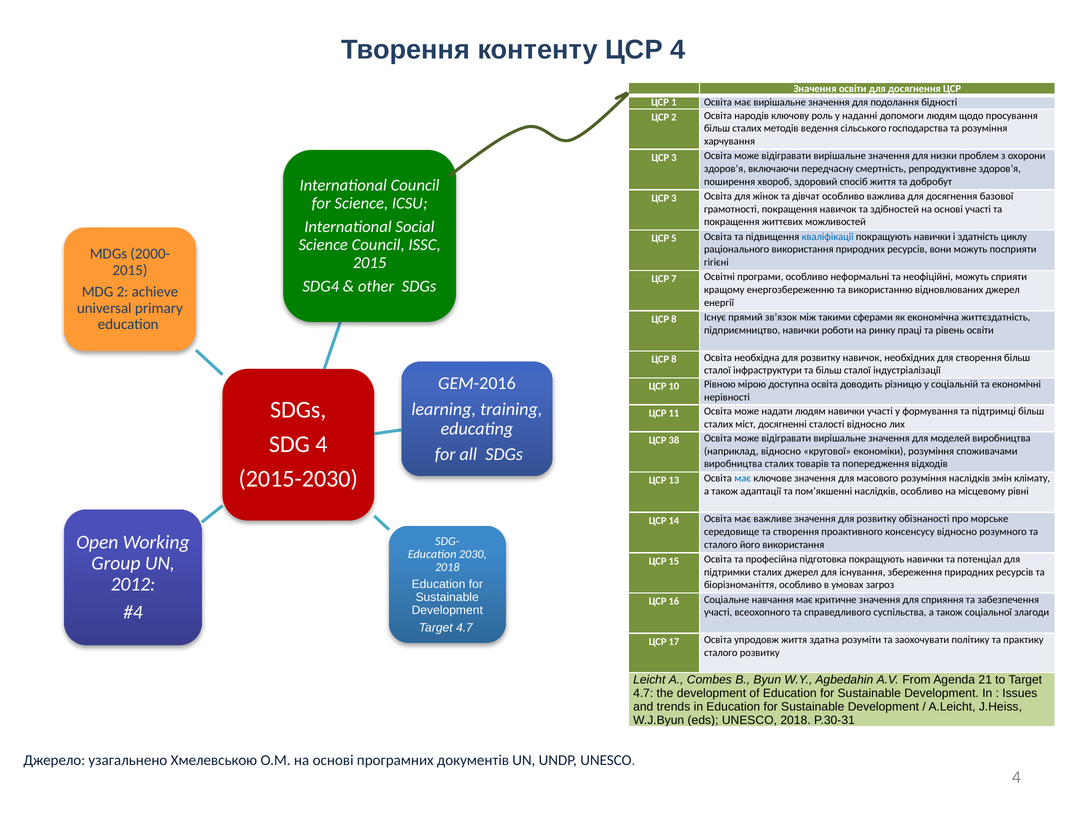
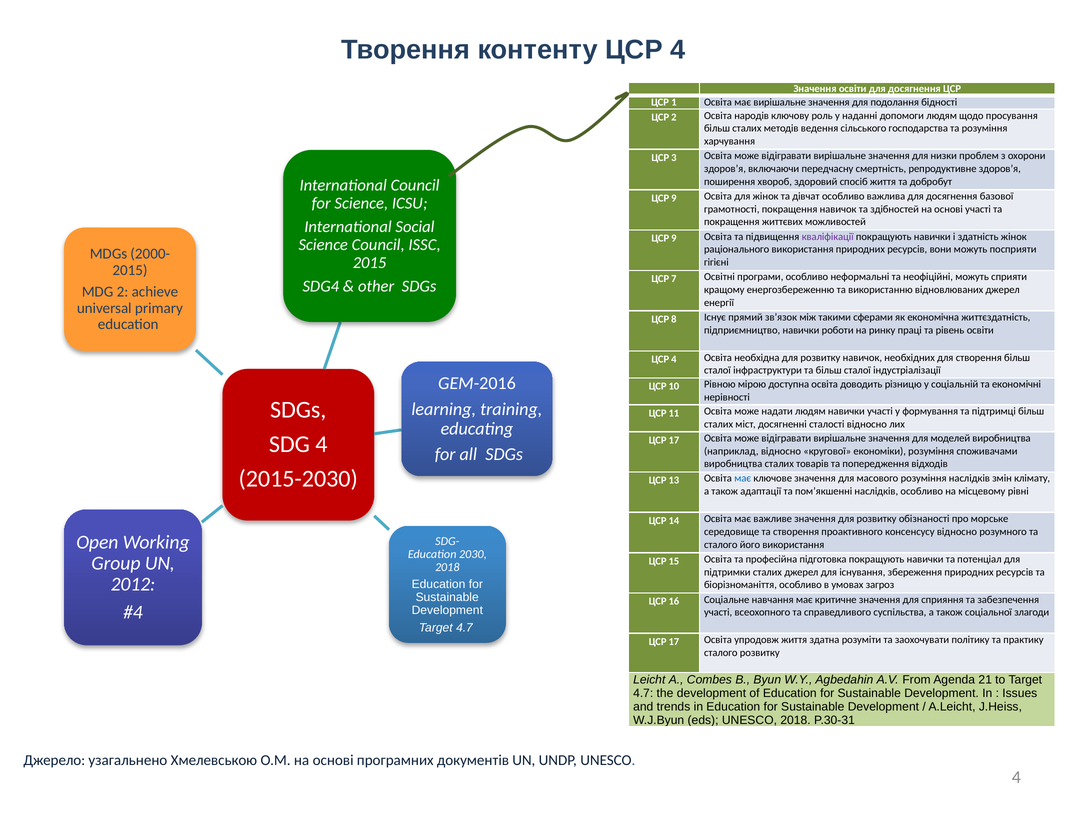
3: 3 -> 9 (674, 198)
5: 5 -> 9 (674, 239)
кваліфікації colour: blue -> purple (828, 237)
здатність циклу: циклу -> жінок (1014, 237)
8: 8 -> 4 (674, 360)
38: 38 -> 17 (674, 440)
